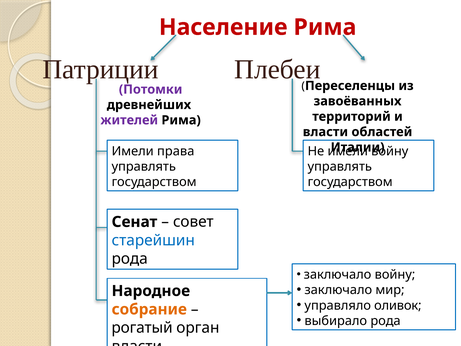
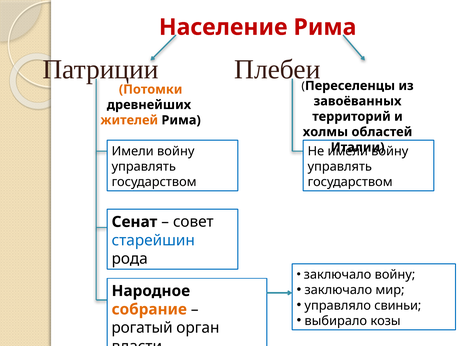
Потомки colour: purple -> orange (151, 89)
жителей colour: purple -> orange (129, 120)
власти: власти -> холмы (325, 132)
права: права -> войну (176, 151)
оливок: оливок -> свиньи (398, 305)
выбирало рода: рода -> козы (386, 321)
